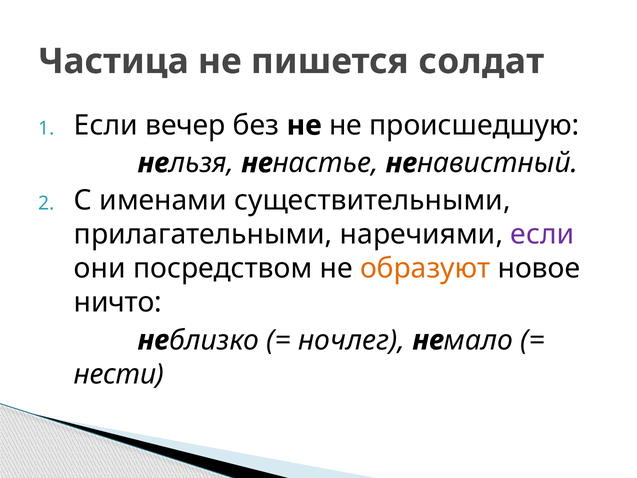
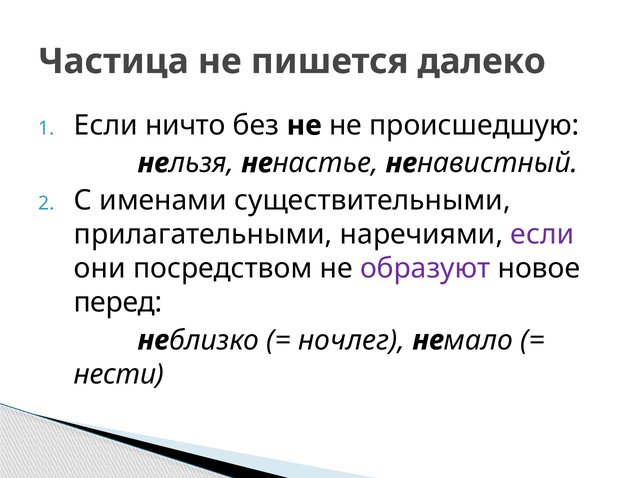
солдат: солдат -> далеко (482, 61)
вечер: вечер -> ничто (185, 125)
образуют colour: orange -> purple (425, 268)
ничто: ничто -> перед (118, 302)
